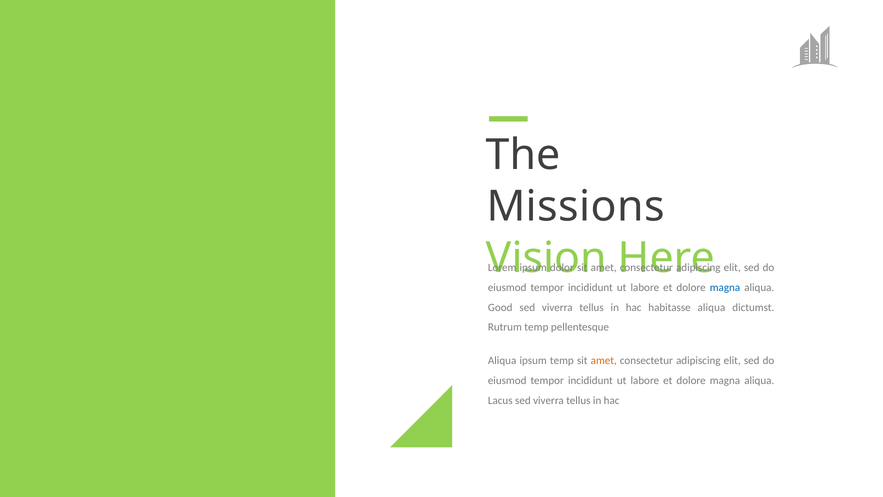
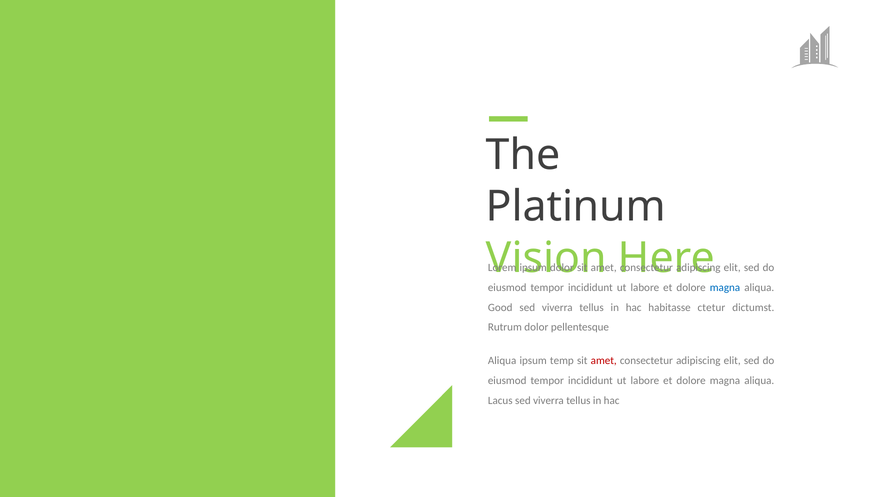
Missions: Missions -> Platinum (576, 207)
habitasse aliqua: aliqua -> ctetur (711, 307)
Rutrum temp: temp -> dolor (536, 327)
amet colour: orange -> red (604, 360)
